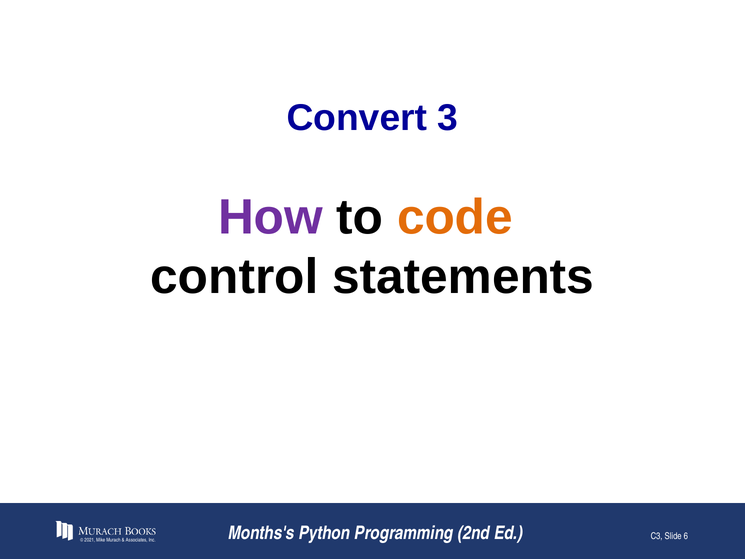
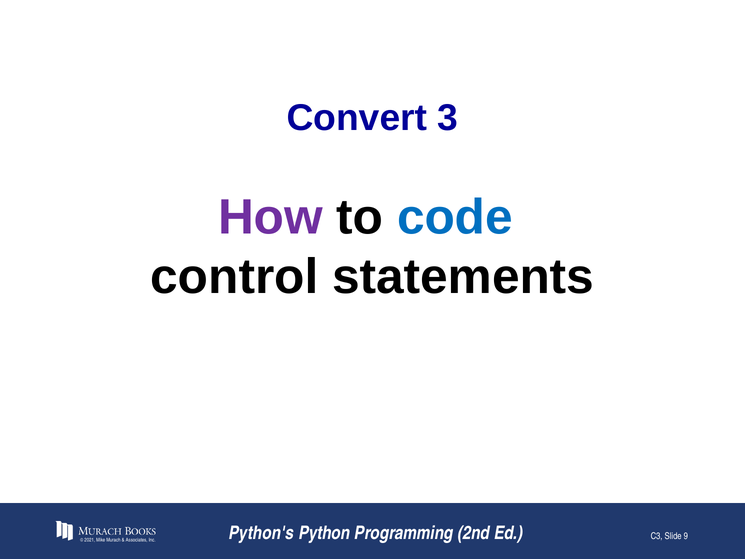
code colour: orange -> blue (455, 217)
Months's: Months's -> Python's (261, 533)
6: 6 -> 9 (686, 536)
